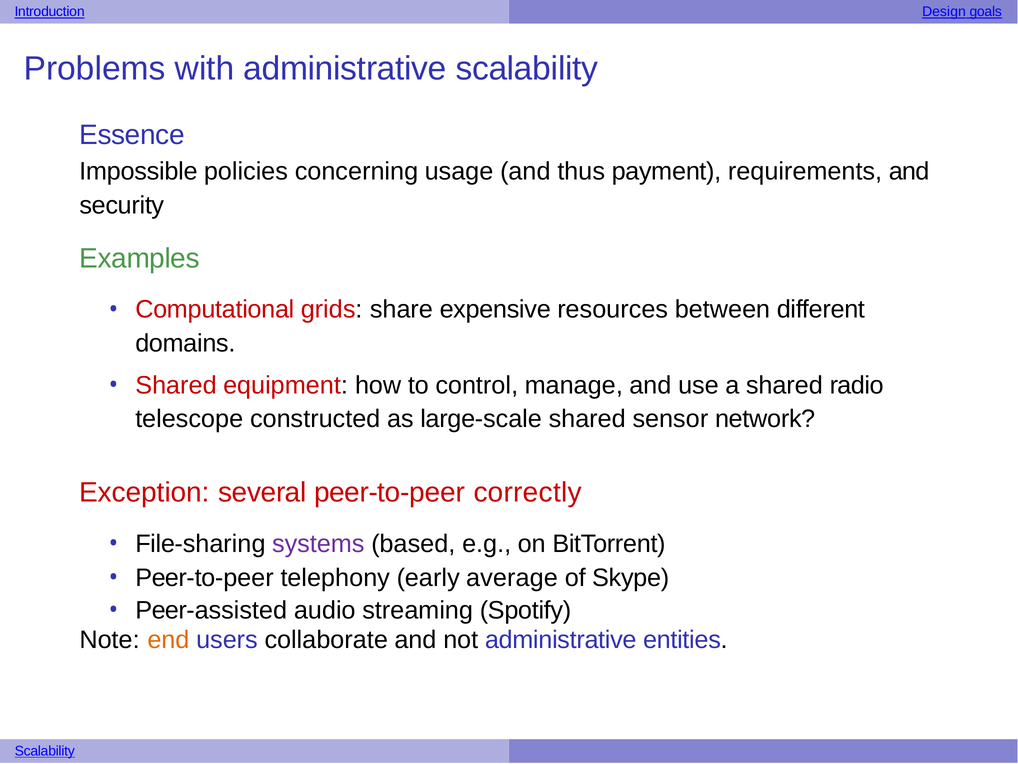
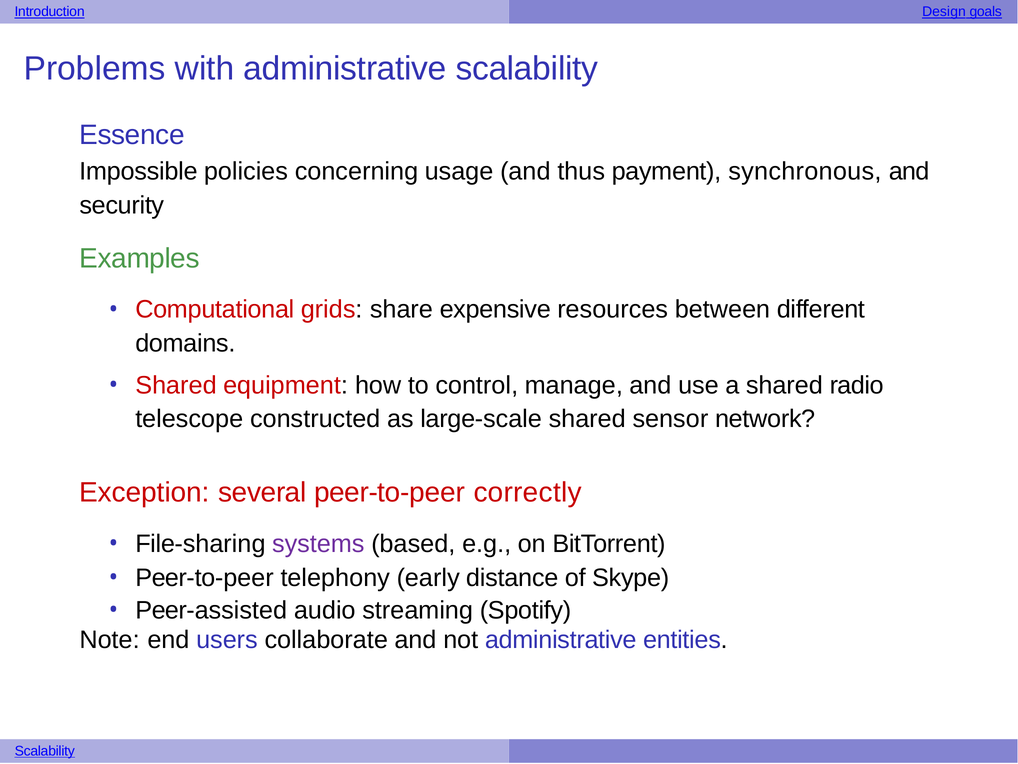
requirements: requirements -> synchronous (805, 172)
average: average -> distance (512, 578)
end colour: orange -> black (168, 640)
